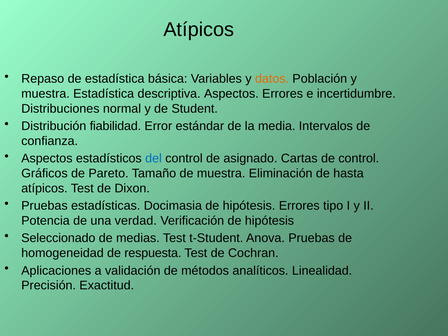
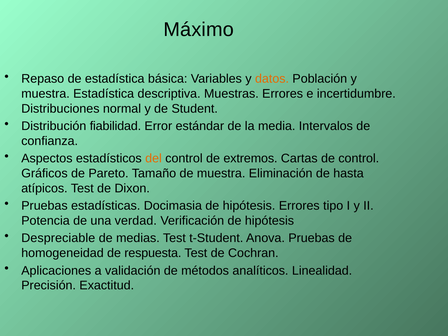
Atípicos: Atípicos -> Máximo (199, 30)
descriptiva Aspectos: Aspectos -> Muestras (231, 94)
del colour: blue -> orange (154, 159)
asignado: asignado -> extremos (250, 159)
Seleccionado: Seleccionado -> Despreciable (58, 238)
